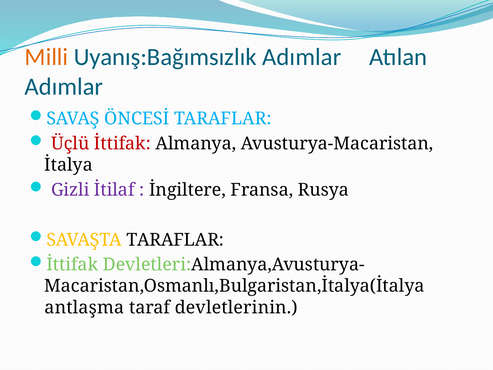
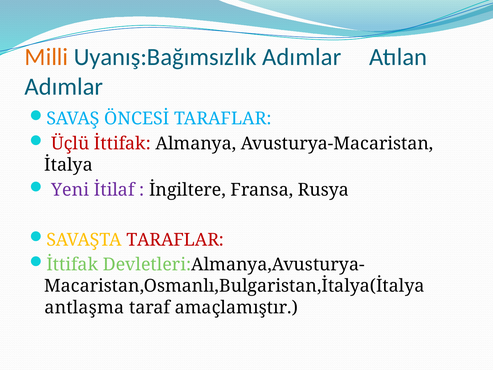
Gizli: Gizli -> Yeni (70, 190)
TARAFLAR colour: black -> red (175, 240)
devletlerinin: devletlerinin -> amaçlamıştır (236, 307)
